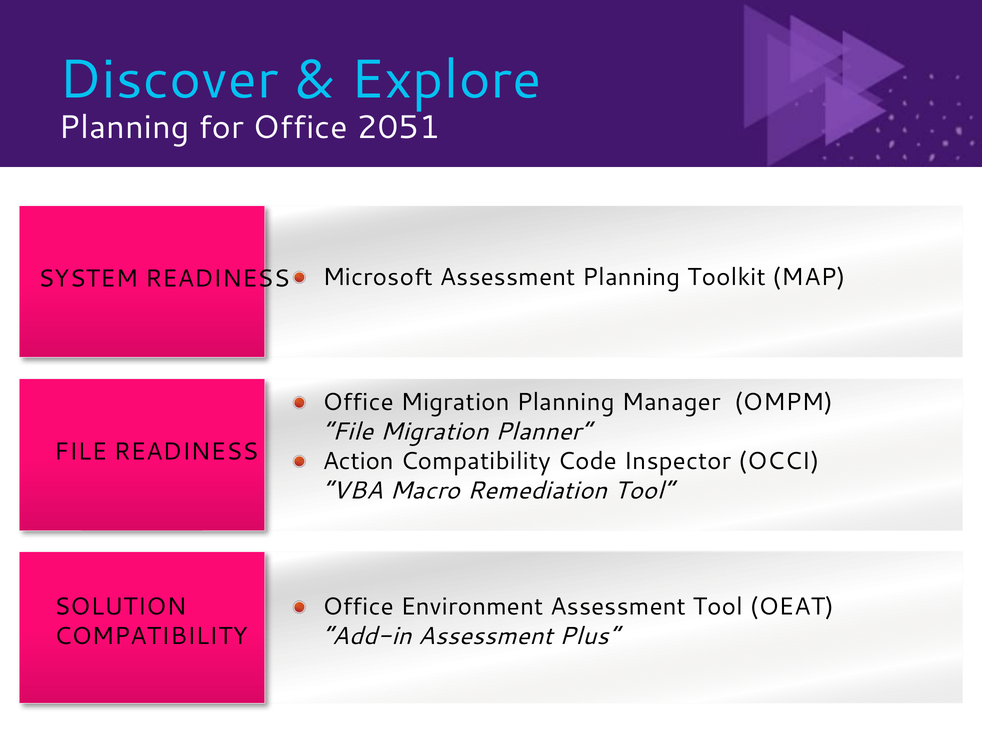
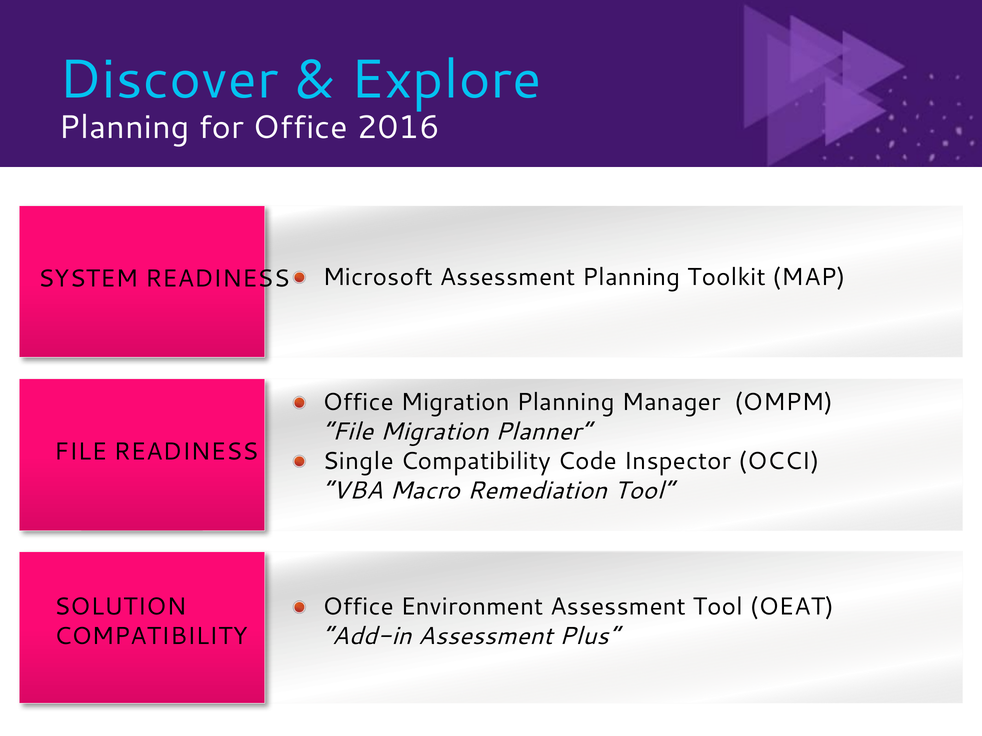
2051: 2051 -> 2016 (398, 127)
Action: Action -> Single (358, 461)
